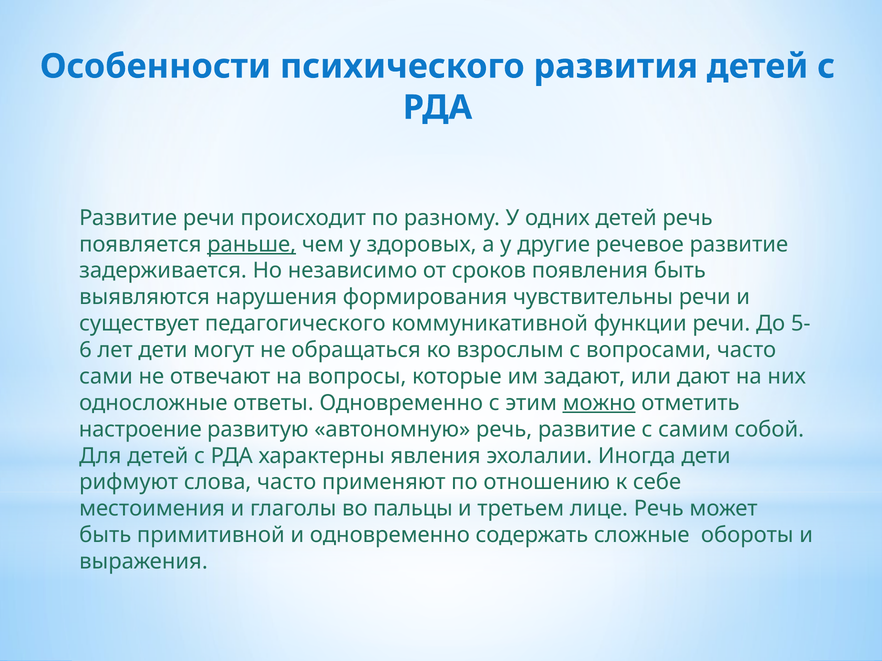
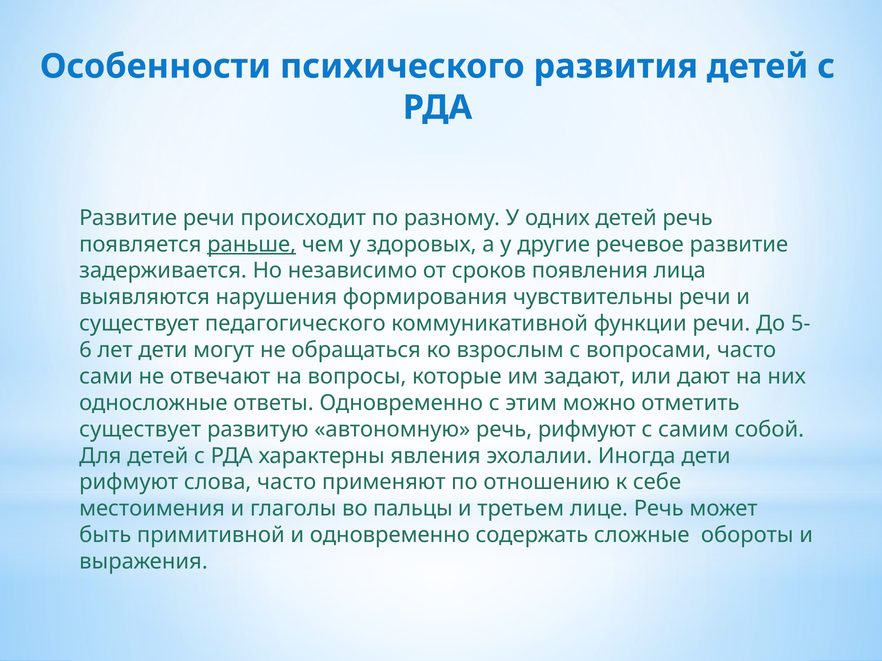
появления быть: быть -> лица (680, 271)
можно underline: present -> none (599, 403)
настроение: настроение -> существует (140, 430)
речь развитие: развитие -> рифмуют (587, 430)
